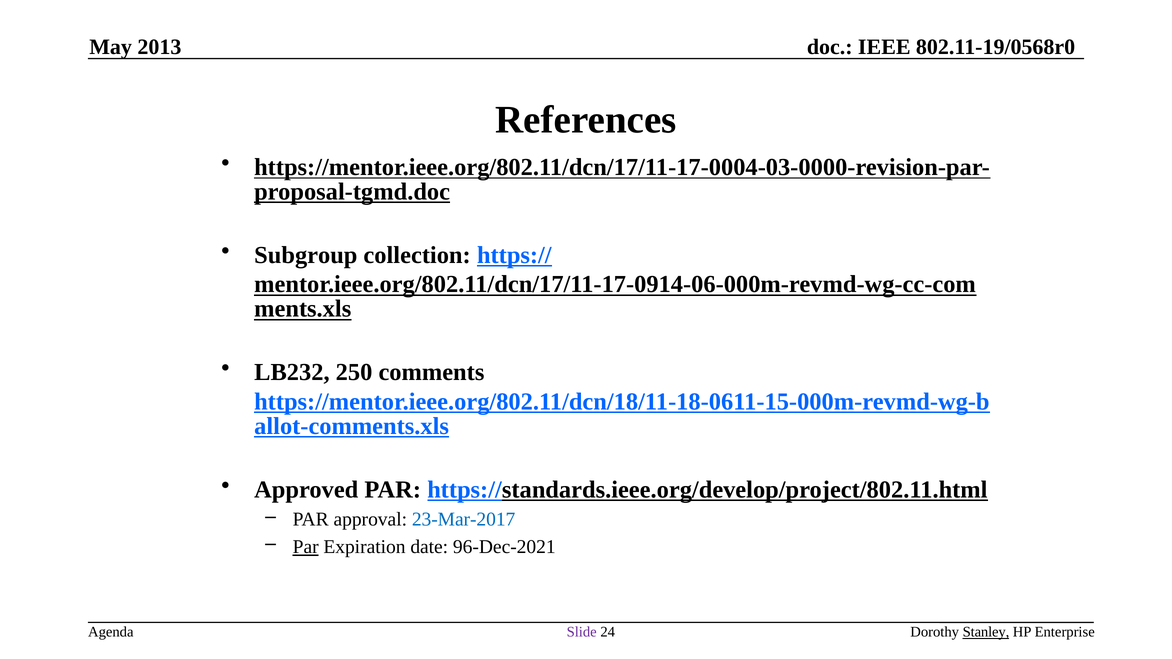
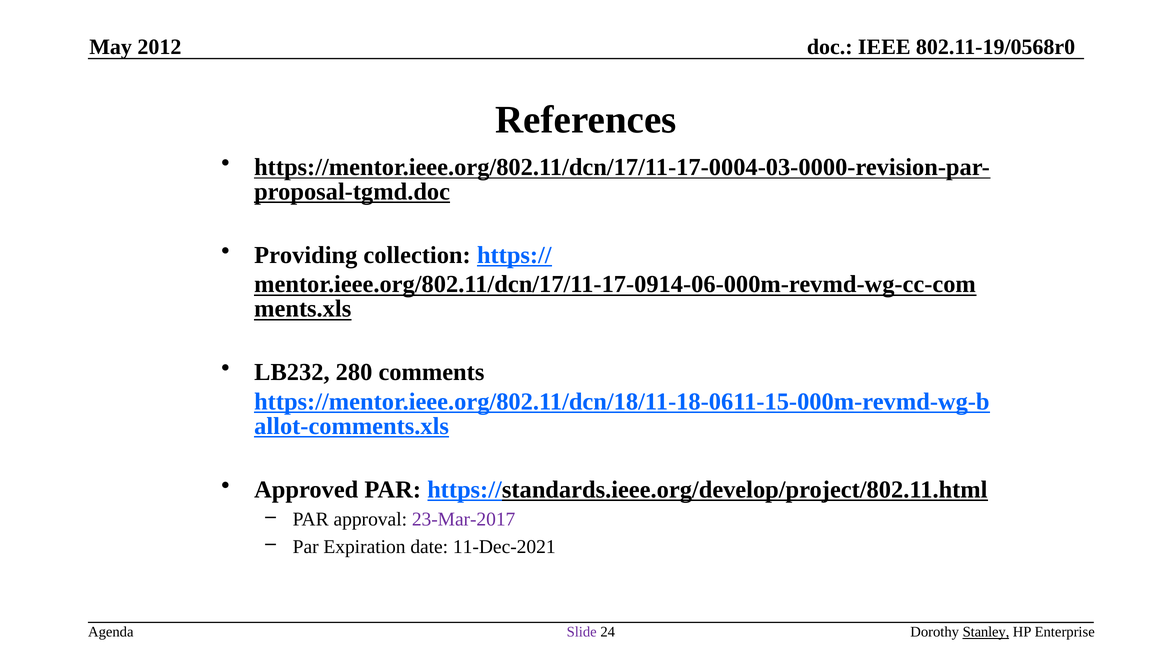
2013: 2013 -> 2012 (159, 47)
Subgroup: Subgroup -> Providing (306, 255)
250: 250 -> 280 (354, 372)
23-Mar-2017 colour: blue -> purple (464, 520)
Par underline: present -> none (306, 547)
96-Dec-2021: 96-Dec-2021 -> 11-Dec-2021 (504, 547)
